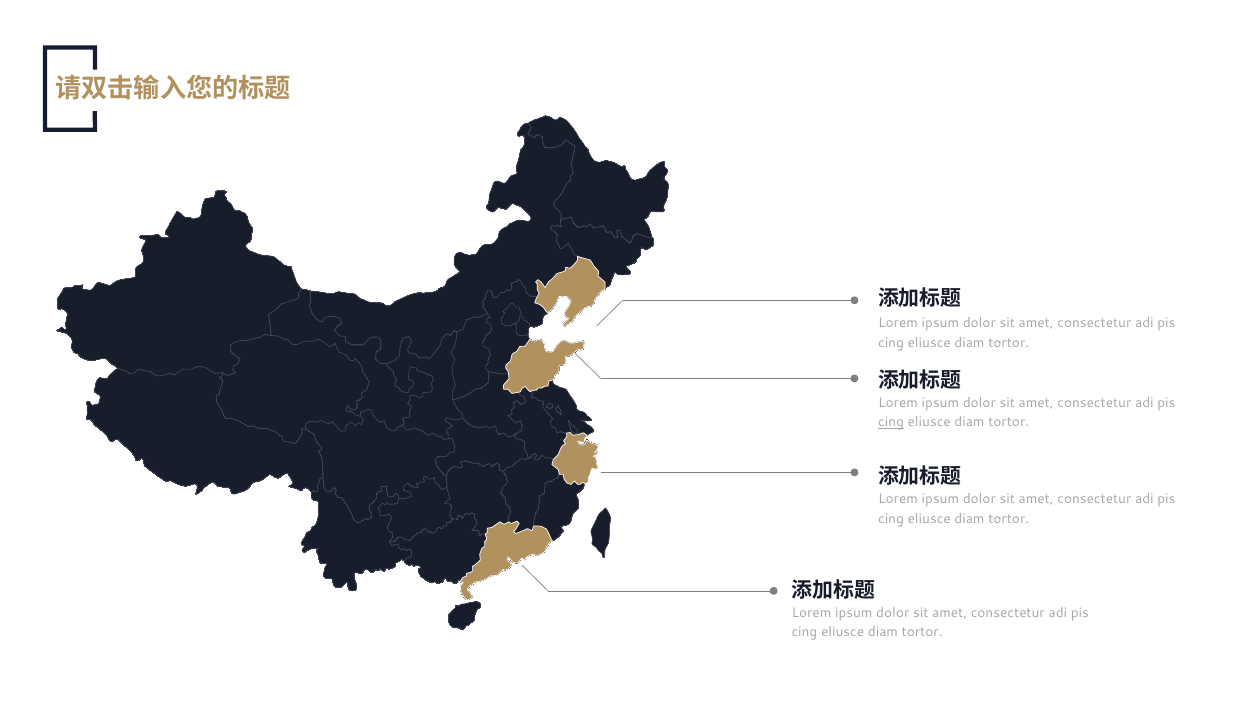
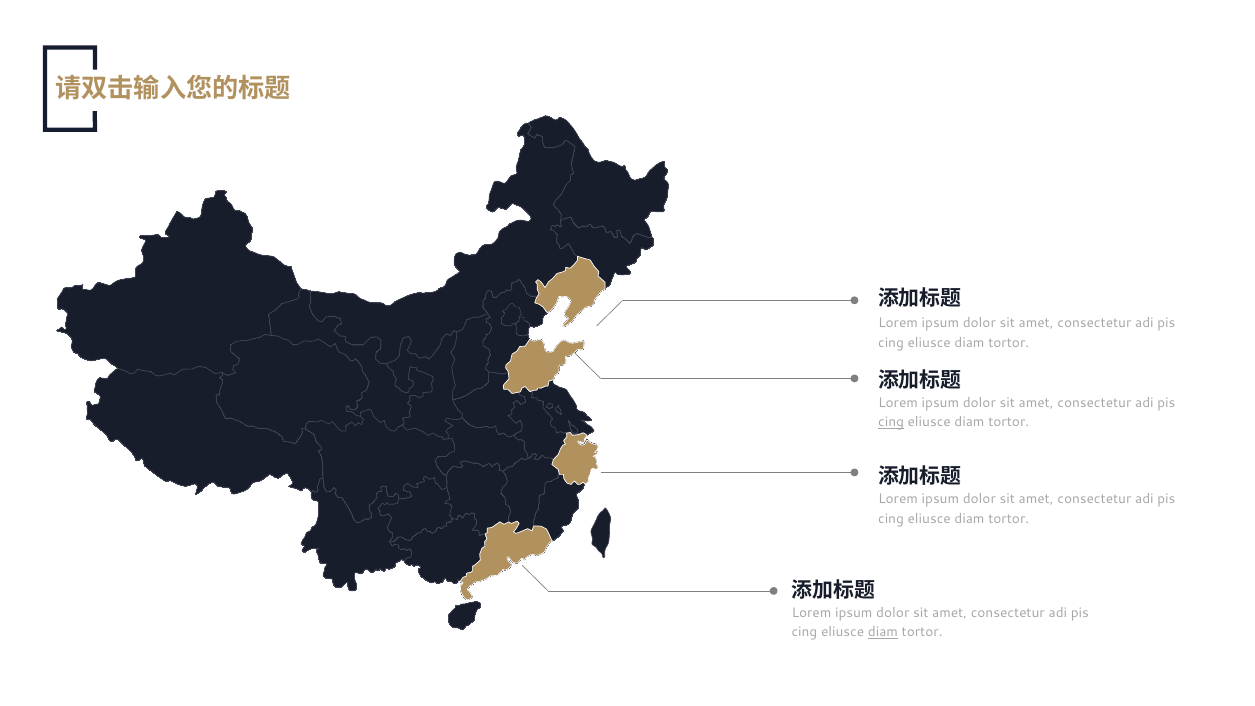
diam underline: none -> present (883, 632)
